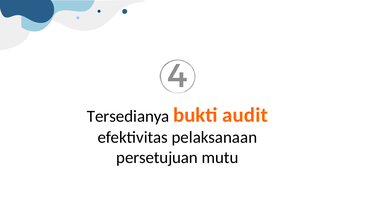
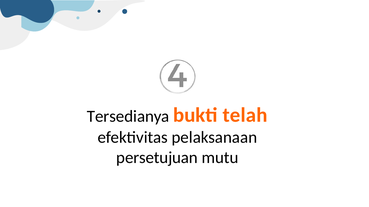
audit: audit -> telah (245, 115)
